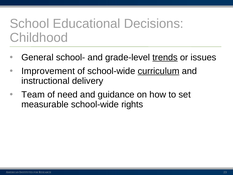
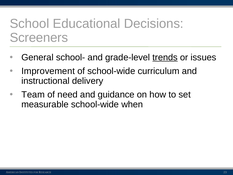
Childhood: Childhood -> Screeners (39, 38)
curriculum underline: present -> none (159, 71)
rights: rights -> when (132, 104)
